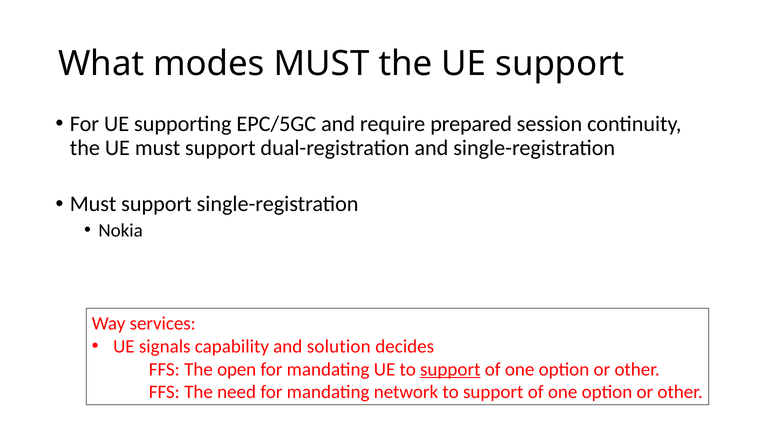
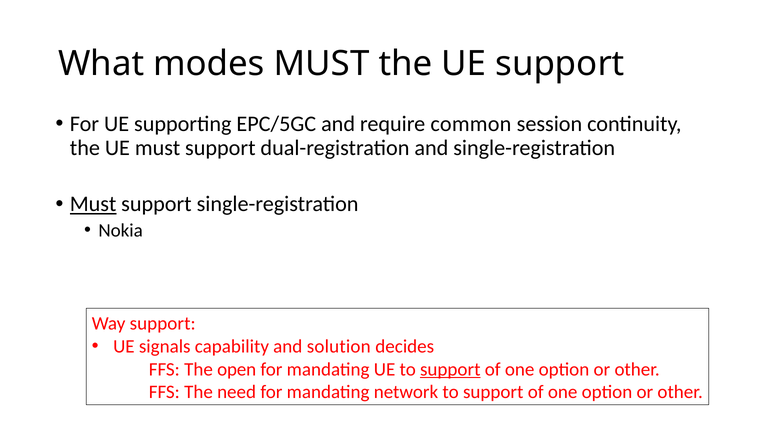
prepared: prepared -> common (471, 124)
Must underline: none -> present (93, 204)
Way services: services -> support (163, 324)
